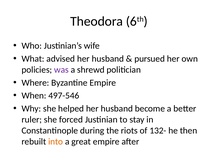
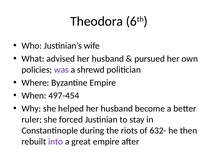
497-546: 497-546 -> 497-454 (64, 96)
132-: 132- -> 632- (158, 131)
into colour: orange -> purple (56, 142)
